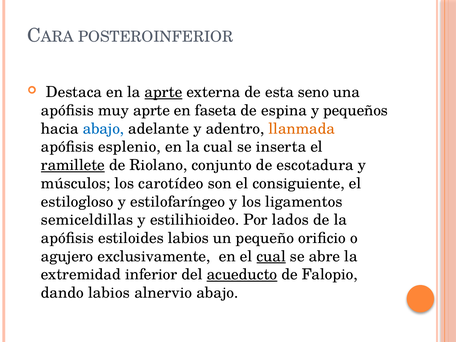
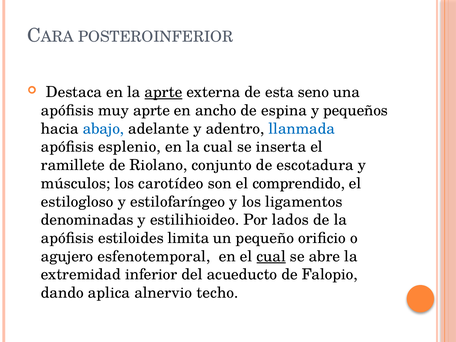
faseta: faseta -> ancho (216, 110)
llanmada colour: orange -> blue (302, 129)
ramillete underline: present -> none (73, 165)
consiguiente: consiguiente -> comprendido (299, 183)
semiceldillas: semiceldillas -> denominadas (87, 220)
estiloides labios: labios -> limita (188, 238)
exclusivamente: exclusivamente -> esfenotemporal (154, 256)
acueducto underline: present -> none (242, 275)
dando labios: labios -> aplica (109, 293)
alnervio abajo: abajo -> techo (217, 293)
